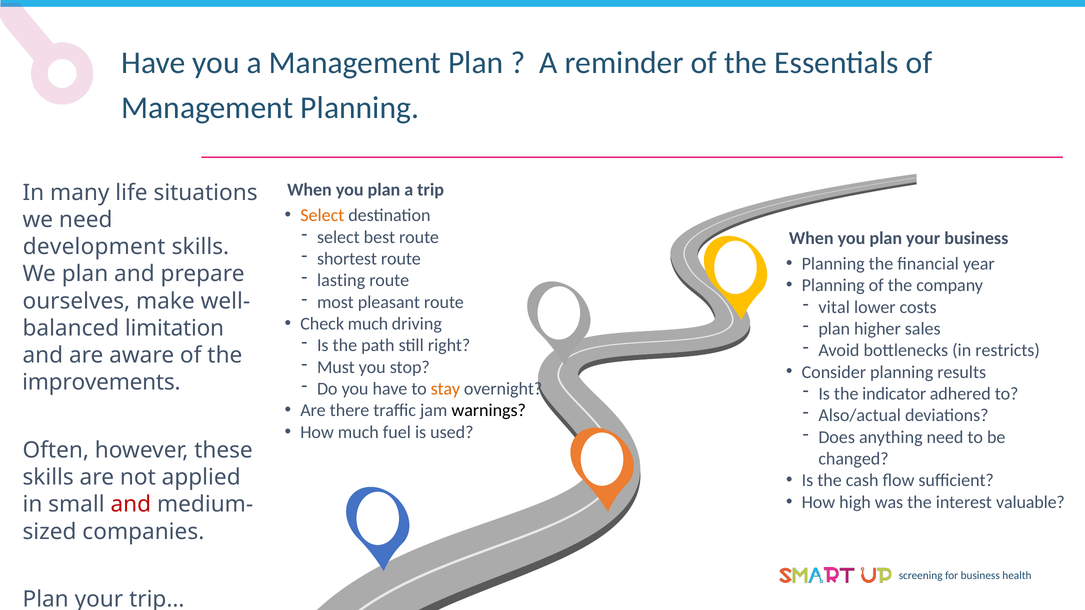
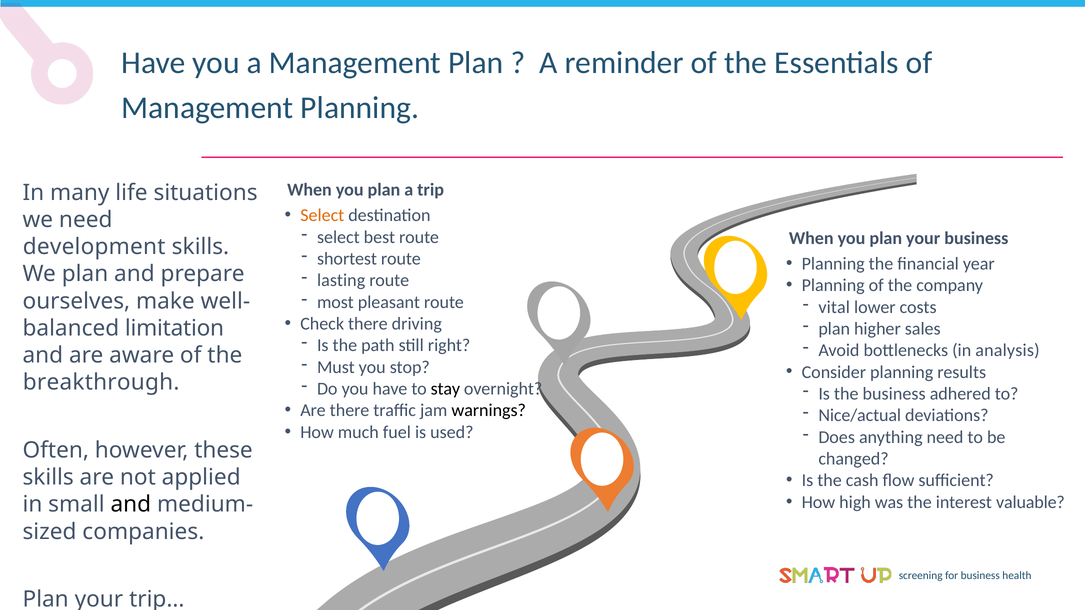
Check much: much -> there (368, 324)
restricts: restricts -> analysis (1007, 351)
improvements: improvements -> breakthrough (101, 383)
stay colour: orange -> black (445, 389)
the indicator: indicator -> business (894, 394)
Also/actual: Also/actual -> Nice/actual (860, 416)
and colour: red -> black (131, 505)
